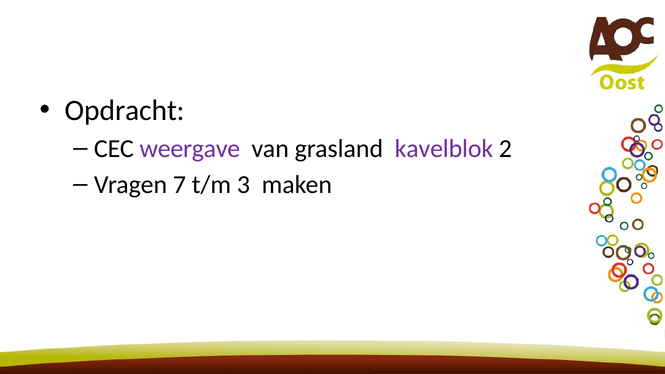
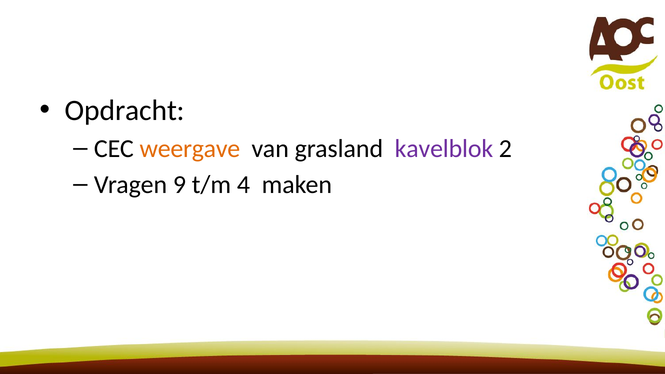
weergave colour: purple -> orange (190, 149)
7: 7 -> 9 (179, 185)
3: 3 -> 4 (243, 185)
